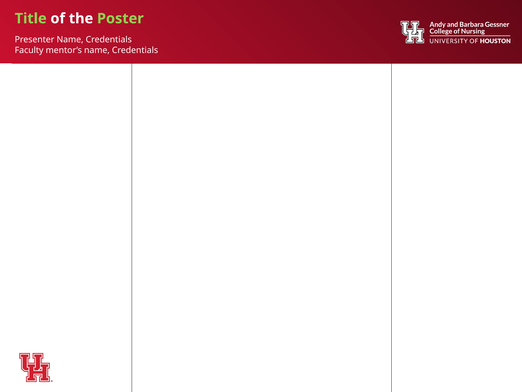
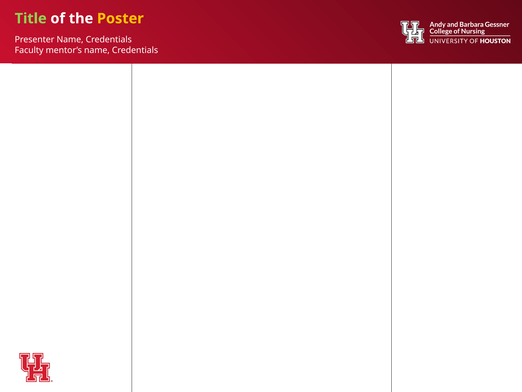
Poster colour: light green -> yellow (120, 18)
